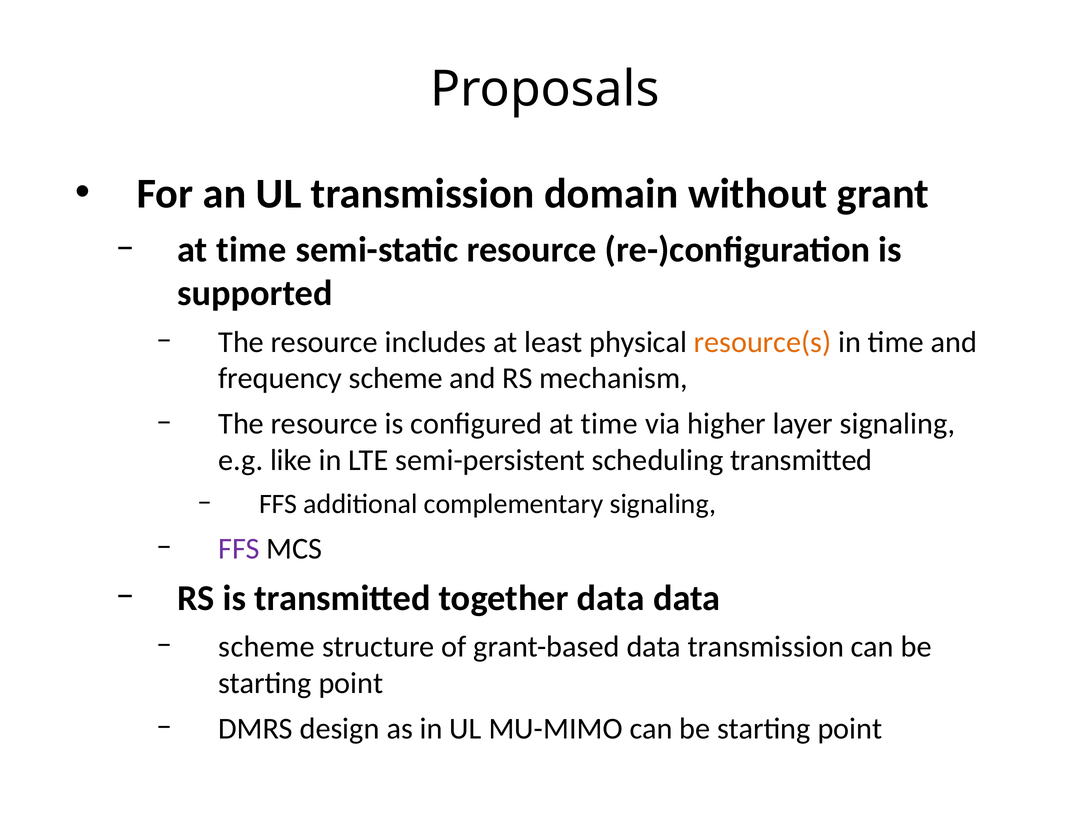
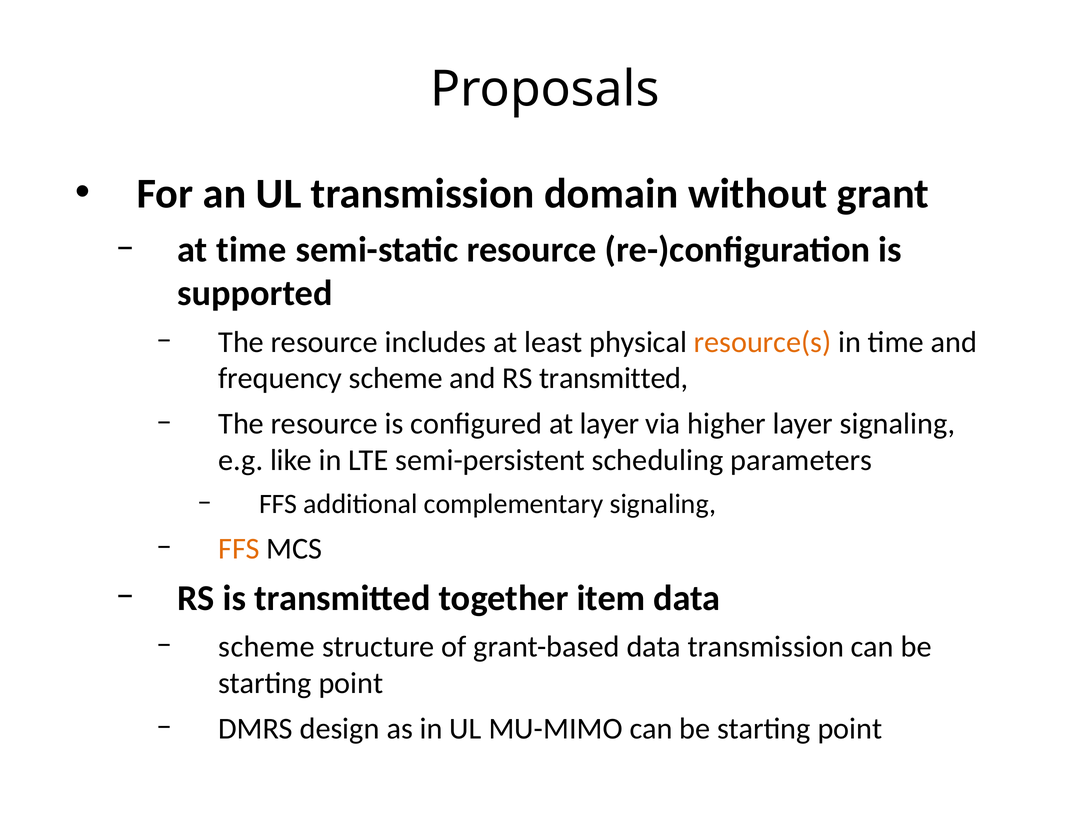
RS mechanism: mechanism -> transmitted (614, 378)
configured at time: time -> layer (610, 424)
scheduling transmitted: transmitted -> parameters (801, 460)
FFS colour: purple -> orange (239, 548)
together data: data -> item (611, 598)
